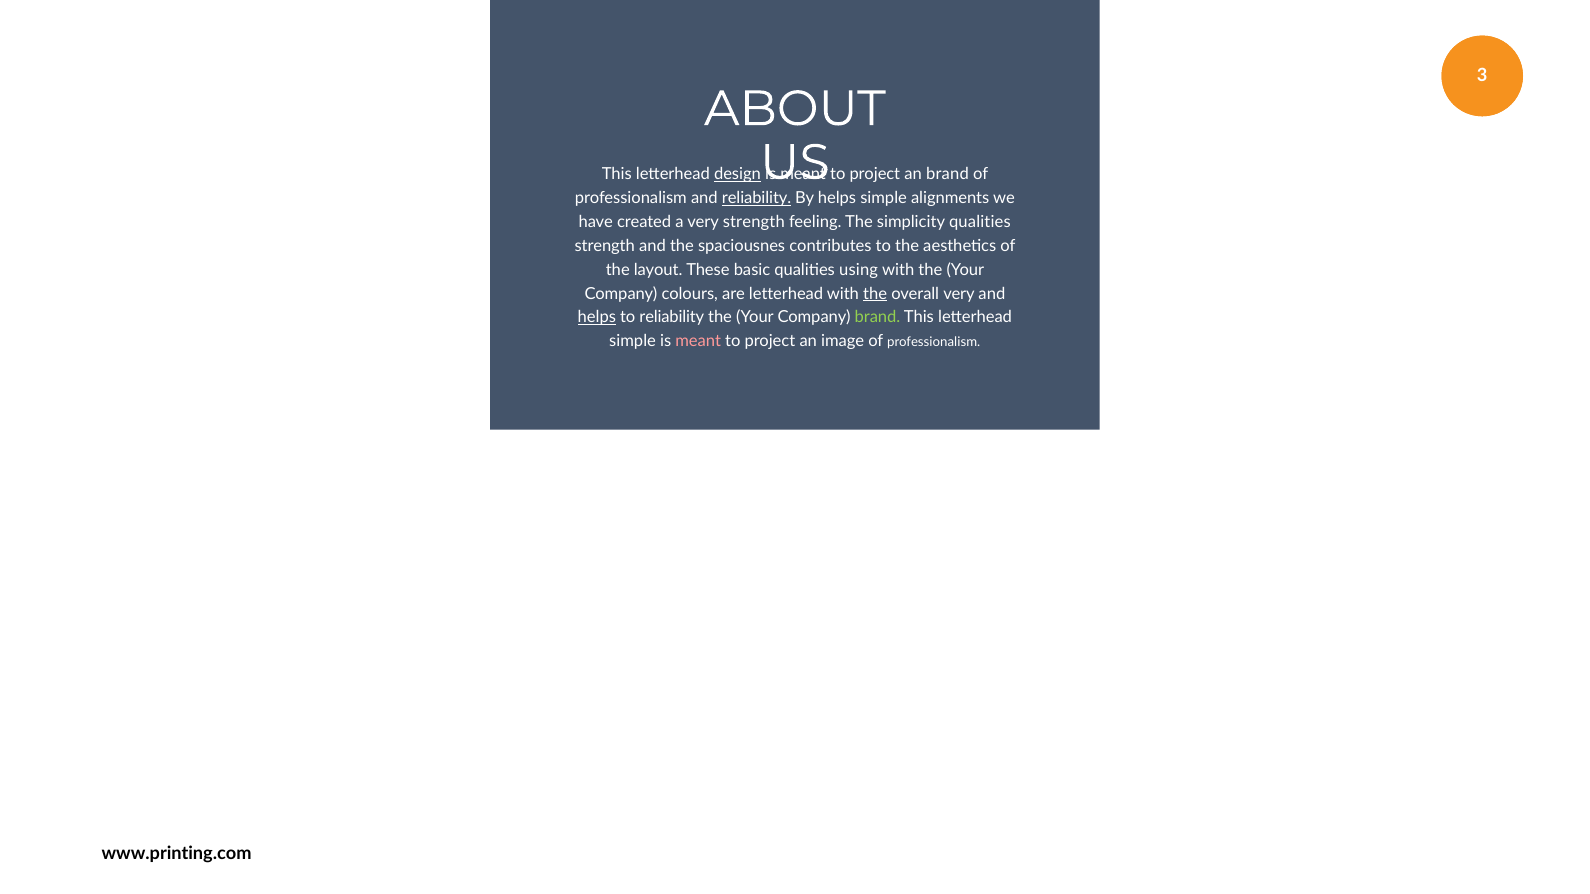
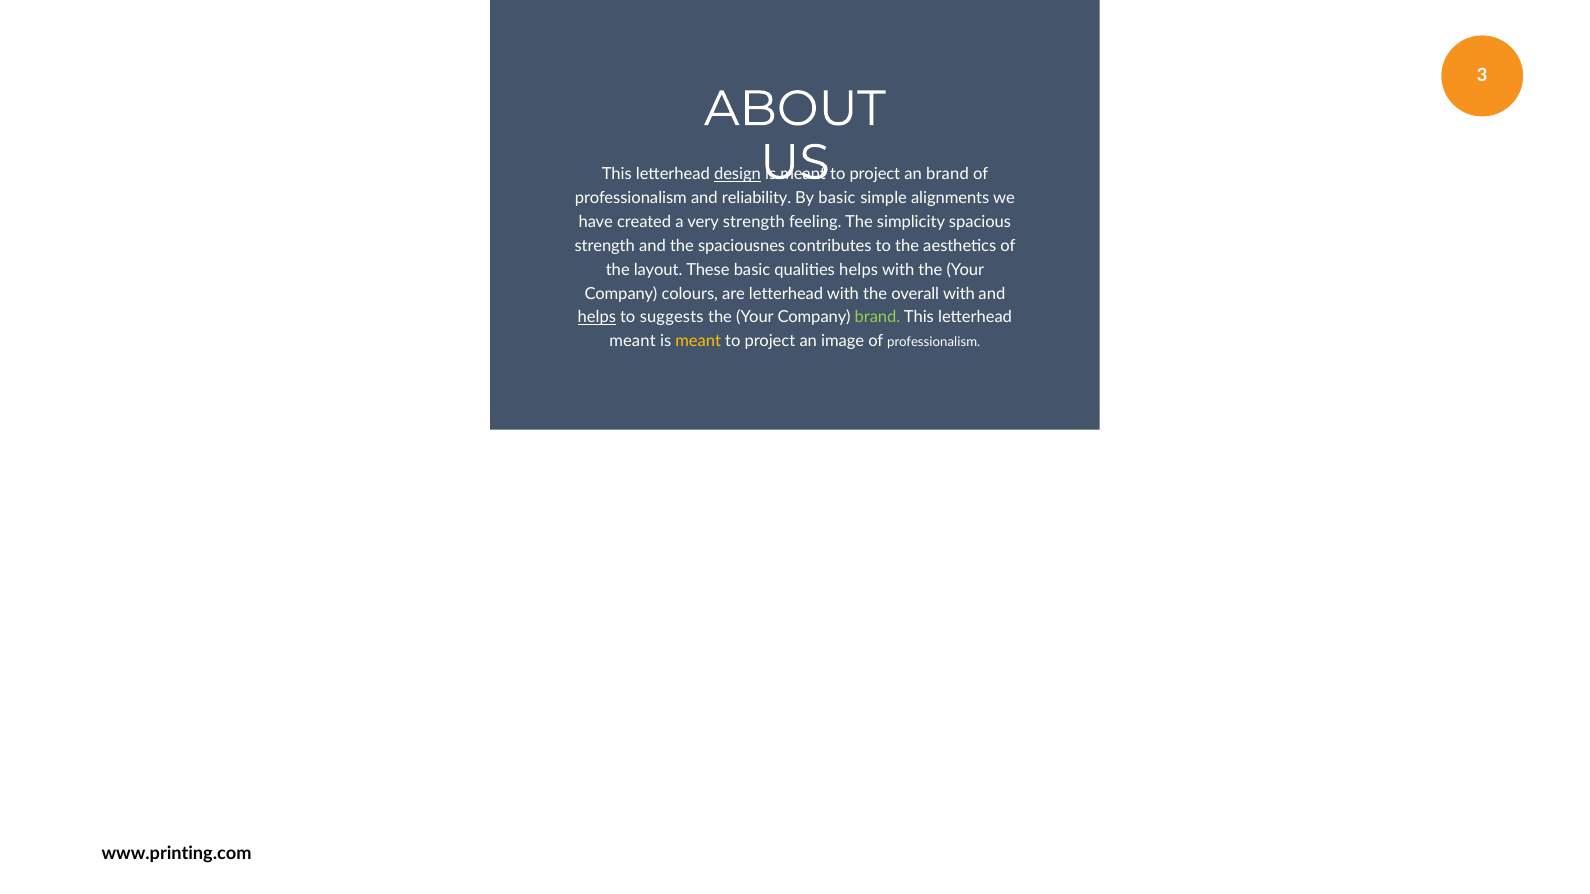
reliability underline: present -> none (757, 198)
helps: helps -> basic (837, 198)
simplicity qualities: qualities -> spacious (980, 222)
qualities using: using -> helps (859, 270)
the underline: present -> none (875, 294)
overall very: very -> with (959, 294)
to reliability: reliability -> suggests (672, 318)
simple: simple -> meant (632, 341)
meant colour: pink -> yellow (698, 341)
